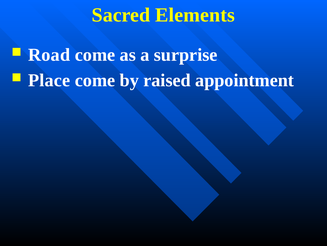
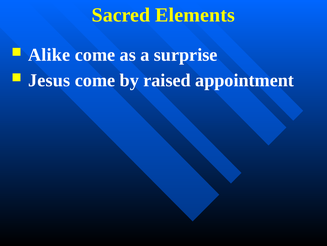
Road: Road -> Alike (49, 55)
Place: Place -> Jesus (49, 80)
